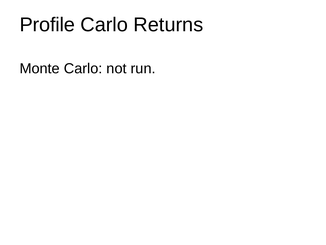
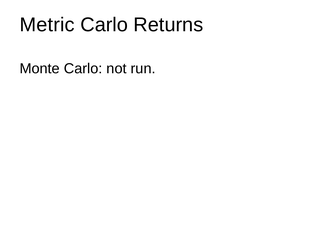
Profile: Profile -> Metric (47, 25)
